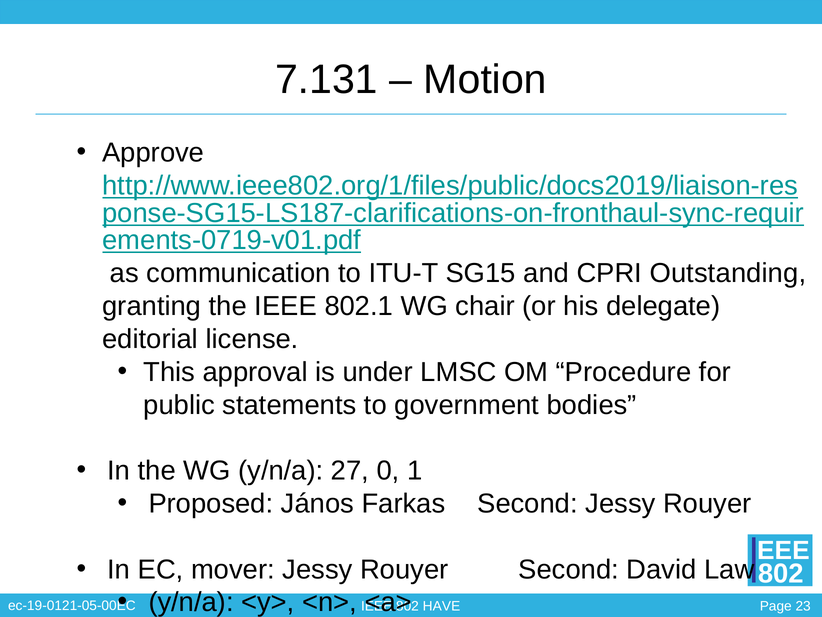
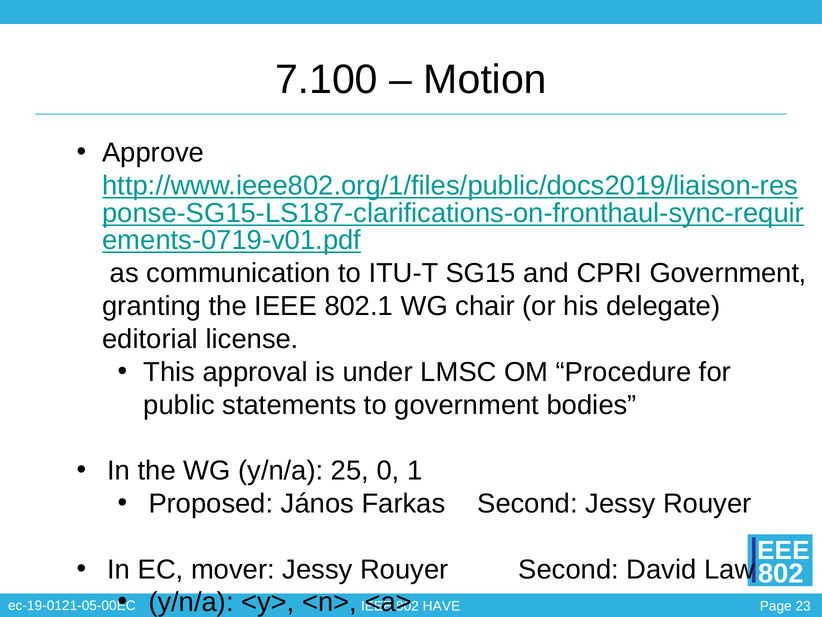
7.131: 7.131 -> 7.100 (326, 80)
CPRI Outstanding: Outstanding -> Government (728, 273)
27: 27 -> 25 (350, 470)
